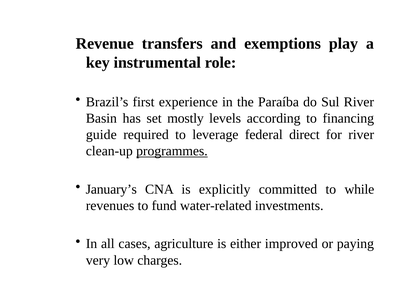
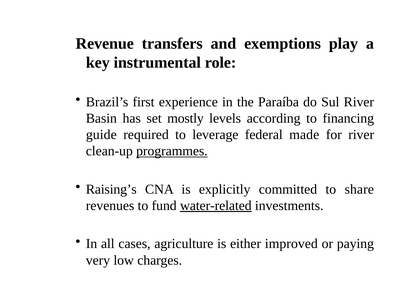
direct: direct -> made (304, 135)
January’s: January’s -> Raising’s (111, 189)
while: while -> share (359, 189)
water-related underline: none -> present (216, 205)
